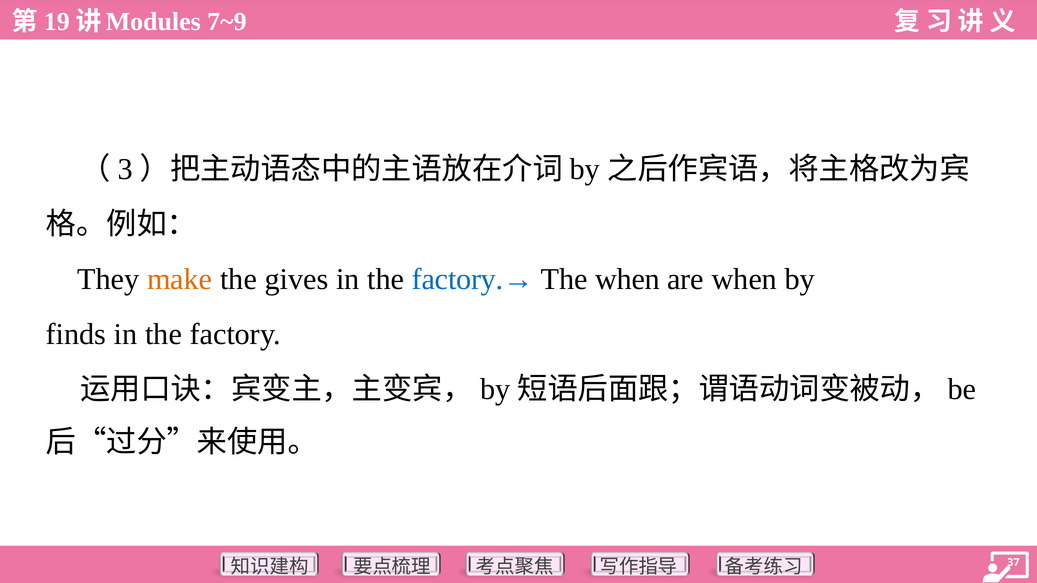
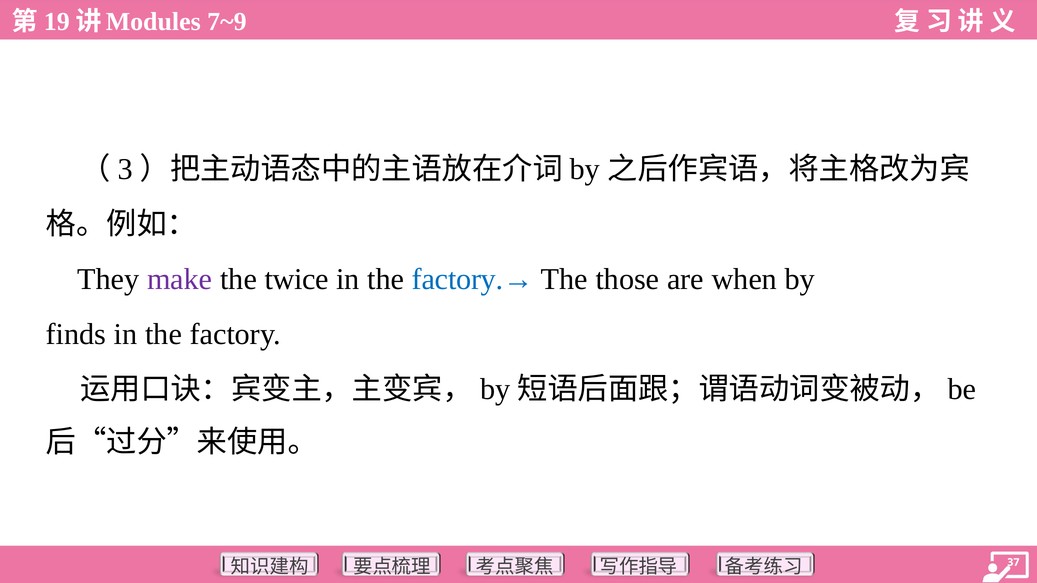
make colour: orange -> purple (180, 280)
gives: gives -> twice (297, 280)
The when: when -> those (627, 280)
